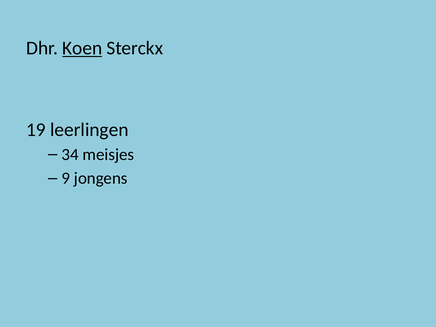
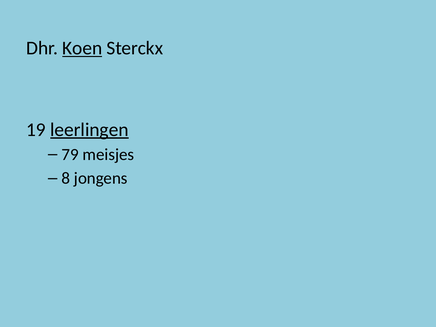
leerlingen underline: none -> present (89, 130)
34: 34 -> 79 (70, 155)
9: 9 -> 8 (66, 178)
